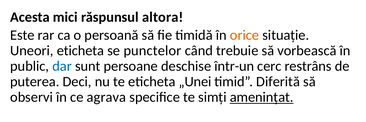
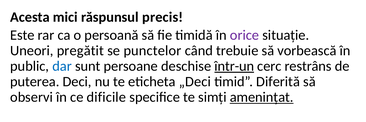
altora: altora -> precis (163, 17)
orice colour: orange -> purple (245, 35)
Uneori eticheta: eticheta -> pregătit (80, 51)
într-un underline: none -> present (234, 66)
„Unei: „Unei -> „Deci (195, 82)
agrava: agrava -> dificile (106, 97)
